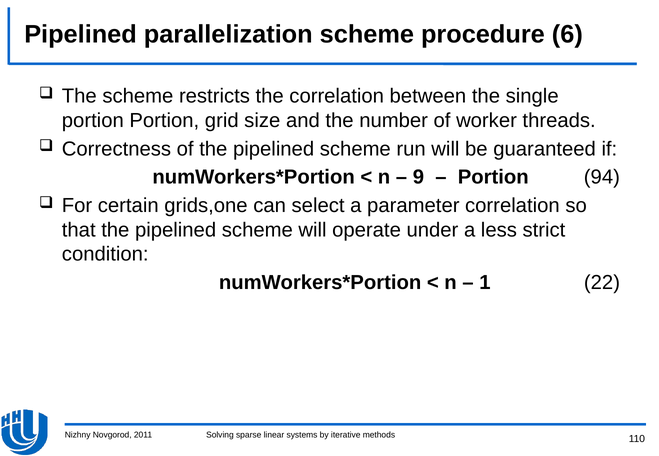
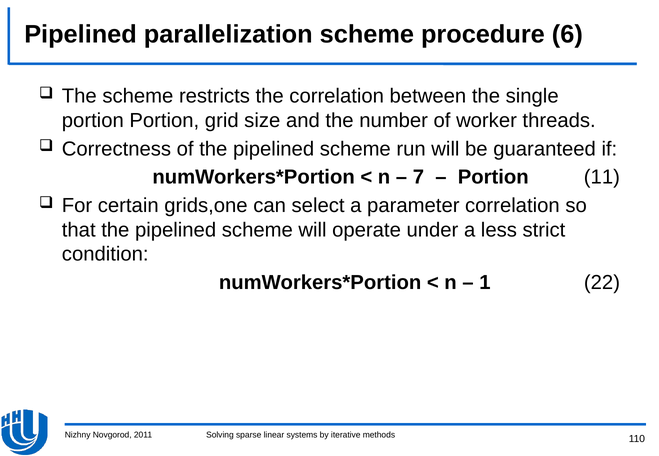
9: 9 -> 7 (418, 177)
94: 94 -> 11 (602, 177)
